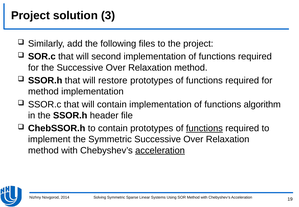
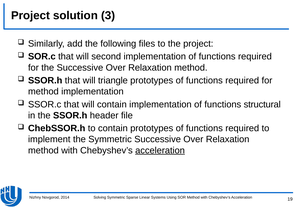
restore: restore -> triangle (113, 80)
algorithm: algorithm -> structural (262, 104)
functions underline: present -> none (204, 128)
